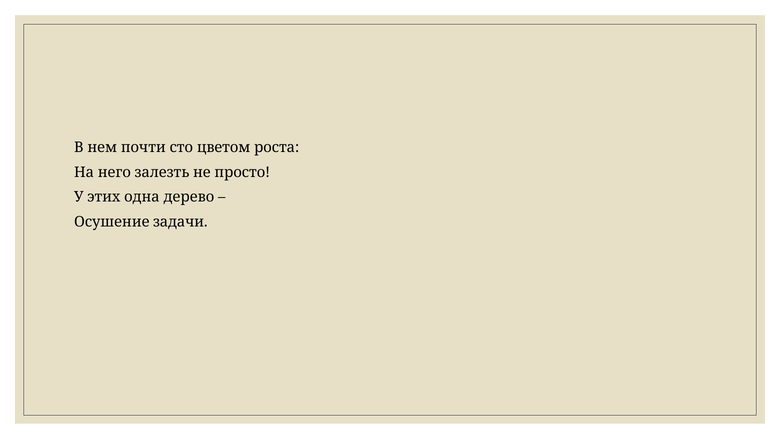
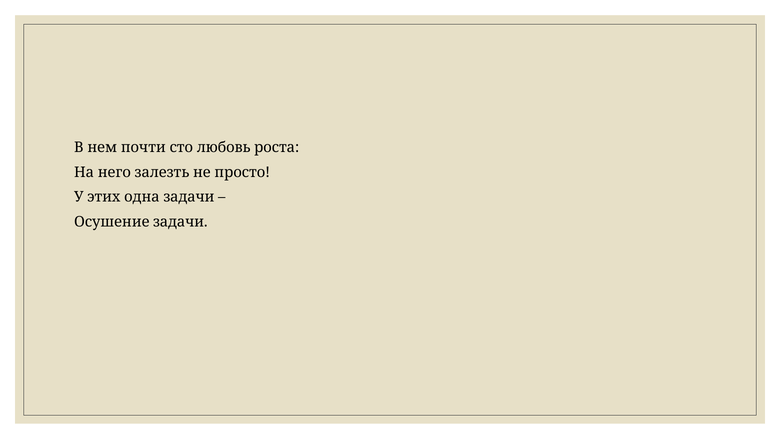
цветом: цветом -> любовь (224, 147)
одна дерево: дерево -> задачи (189, 197)
